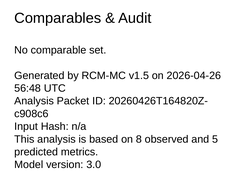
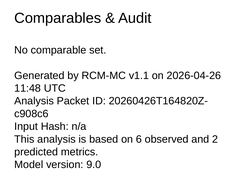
v1.5: v1.5 -> v1.1 (139, 76)
56:48: 56:48 -> 11:48 (28, 88)
8: 8 -> 6 (139, 139)
5: 5 -> 2 (215, 139)
3.0: 3.0 -> 9.0 (94, 165)
